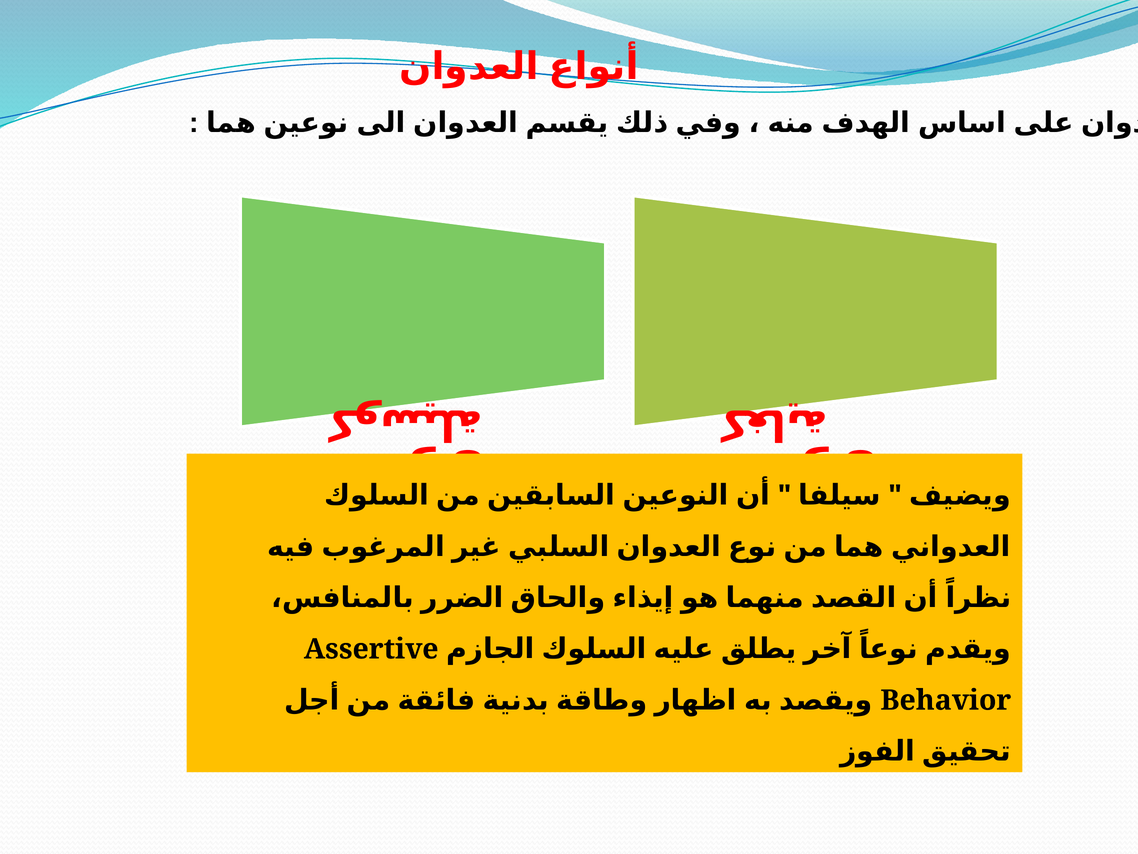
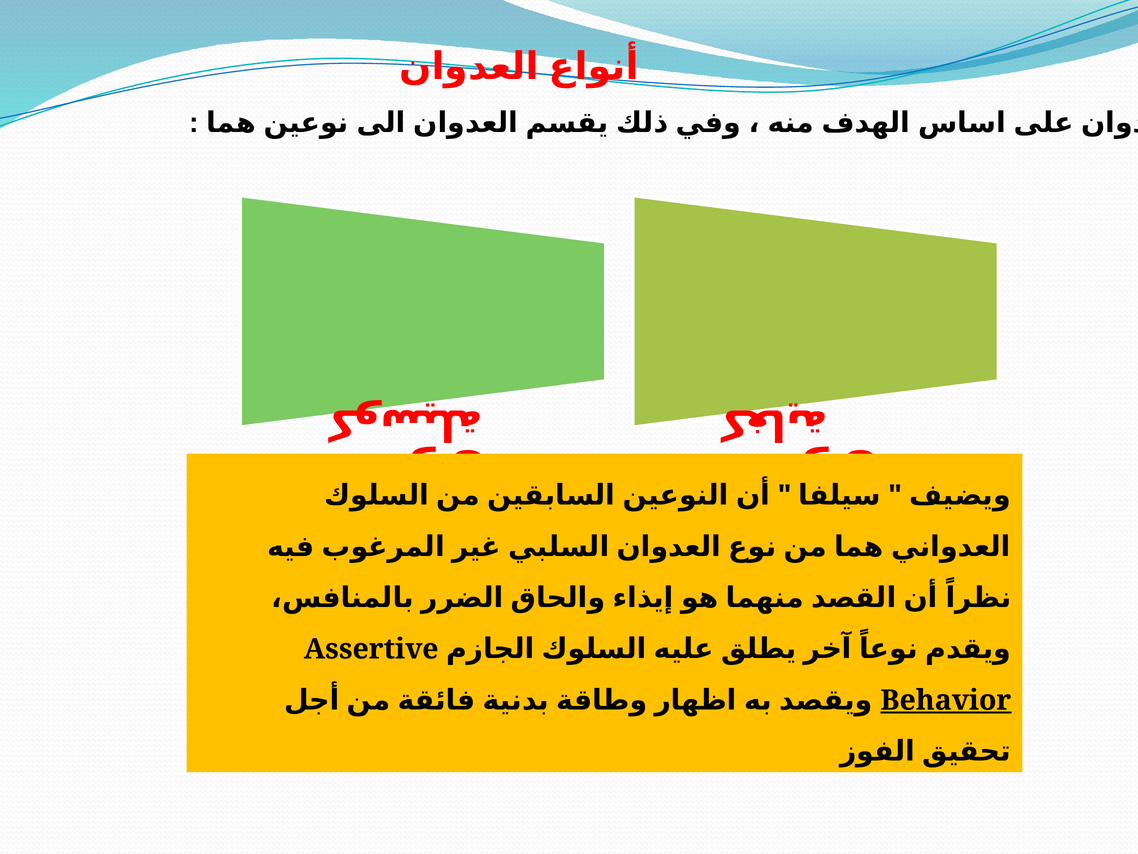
Behavior underline: none -> present (946, 700)
